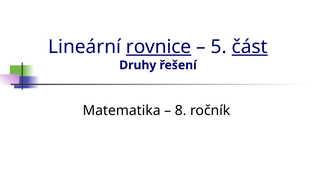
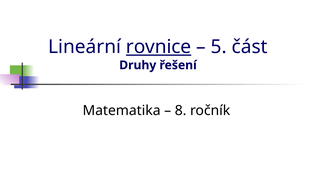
část underline: present -> none (250, 47)
